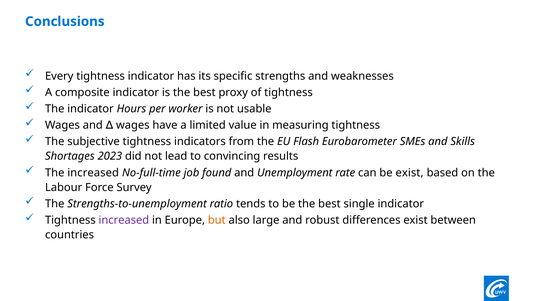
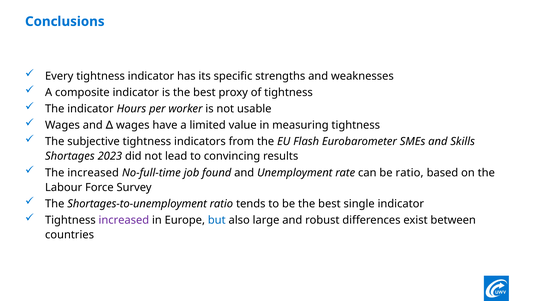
be exist: exist -> ratio (410, 172)
Strengths-to-unemployment: Strengths-to-unemployment -> Shortages-to-unemployment (137, 203)
but colour: orange -> blue (217, 220)
